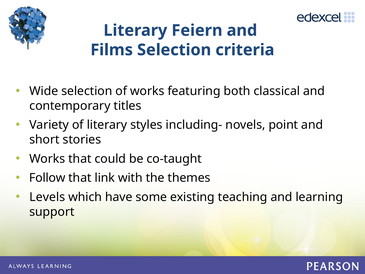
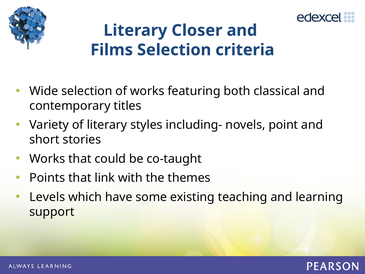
Feiern: Feiern -> Closer (197, 30)
Follow: Follow -> Points (47, 178)
